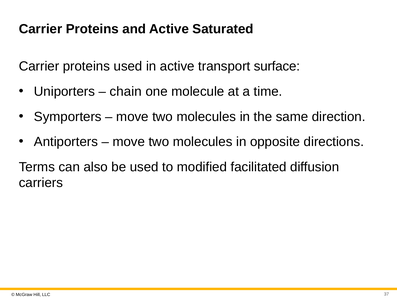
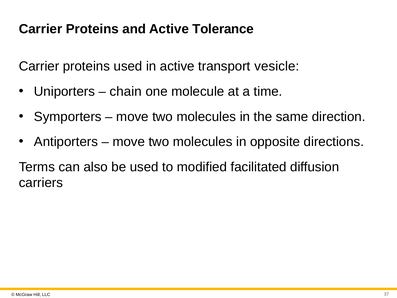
Saturated: Saturated -> Tolerance (223, 29)
surface: surface -> vesicle (277, 66)
